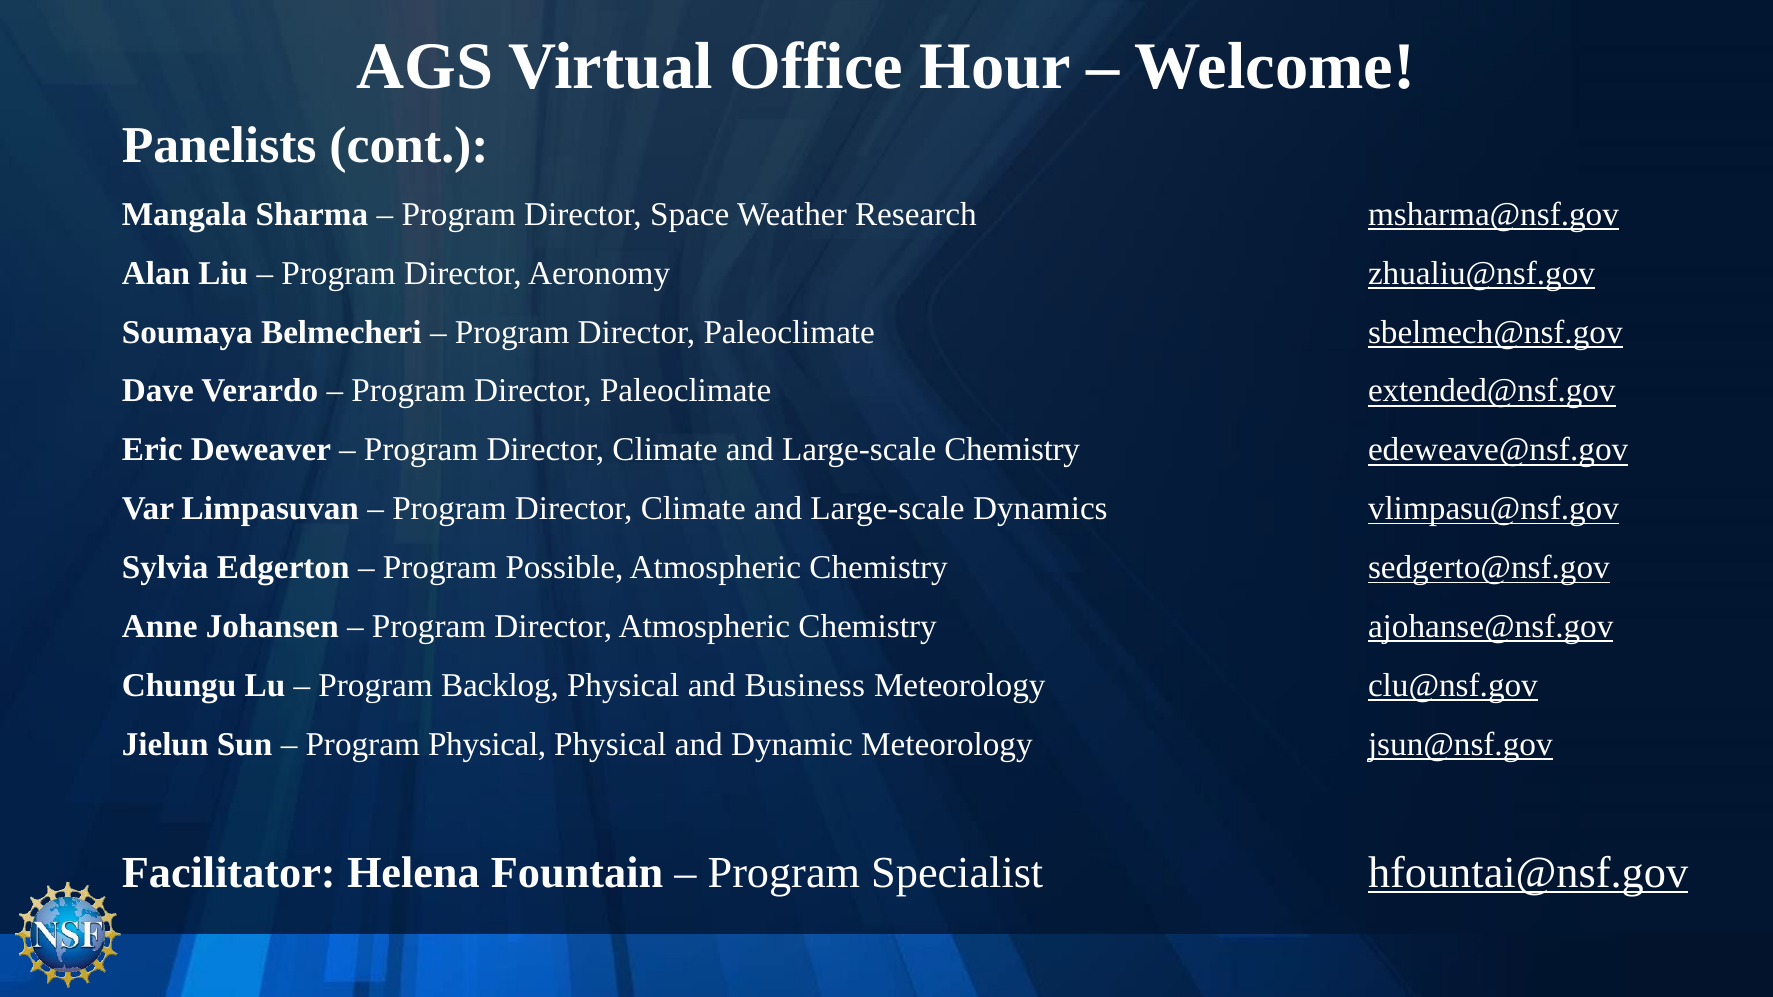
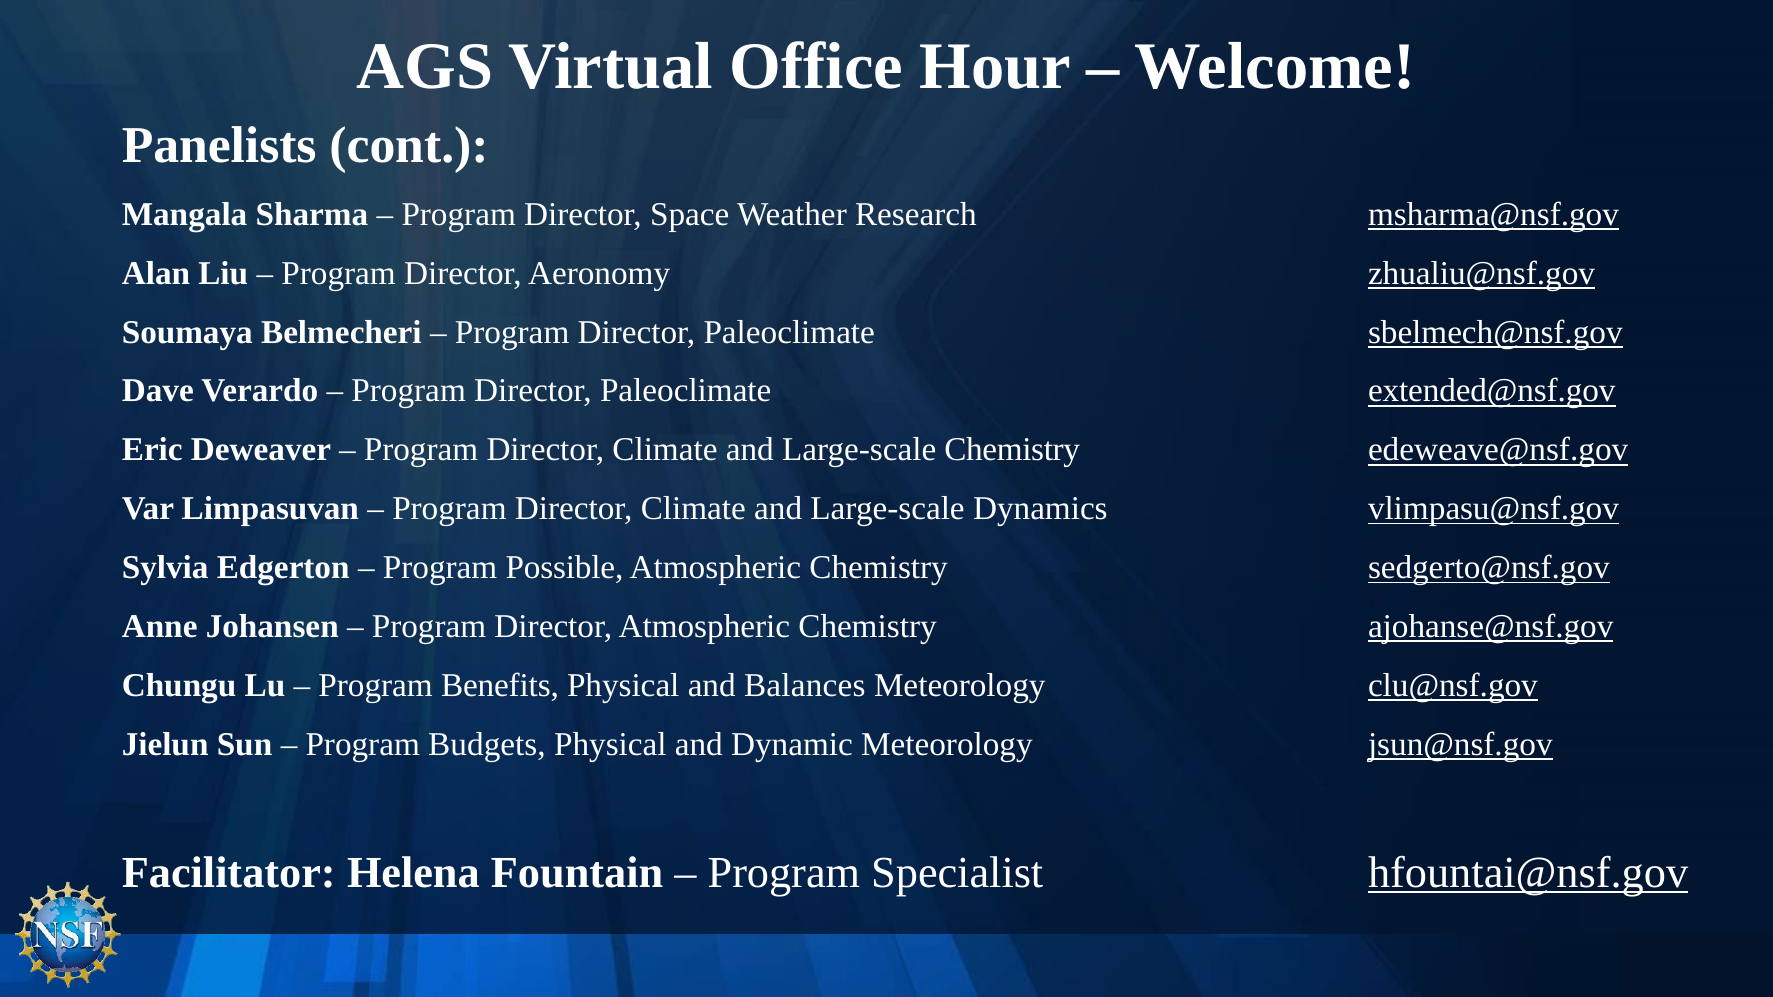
Backlog: Backlog -> Benefits (500, 686)
Business: Business -> Balances (805, 686)
Program Physical: Physical -> Budgets (487, 745)
